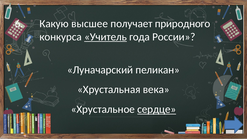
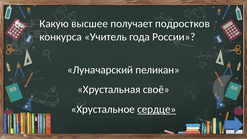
природного: природного -> подростков (182, 24)
Учитель underline: present -> none (106, 37)
века: века -> своё (156, 90)
